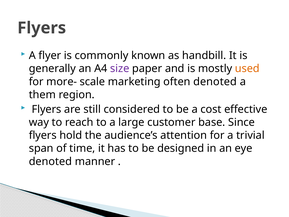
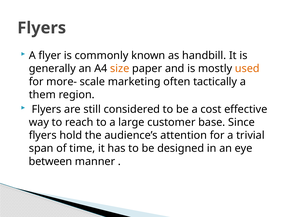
size colour: purple -> orange (120, 69)
often denoted: denoted -> tactically (215, 82)
denoted: denoted -> between (51, 161)
